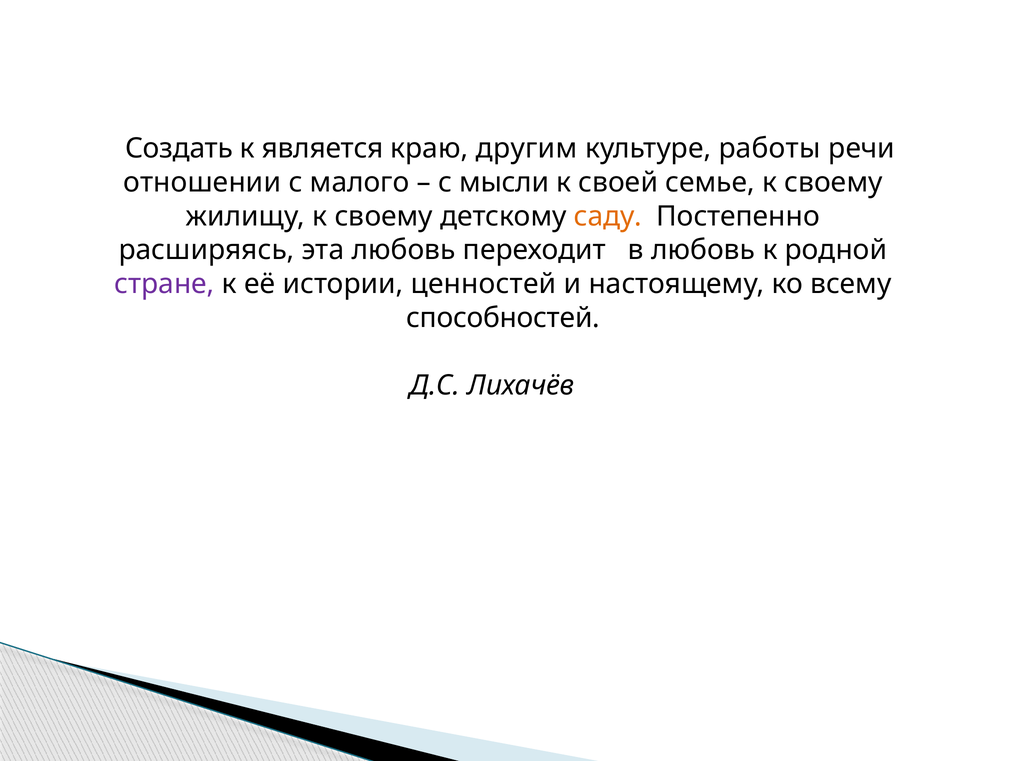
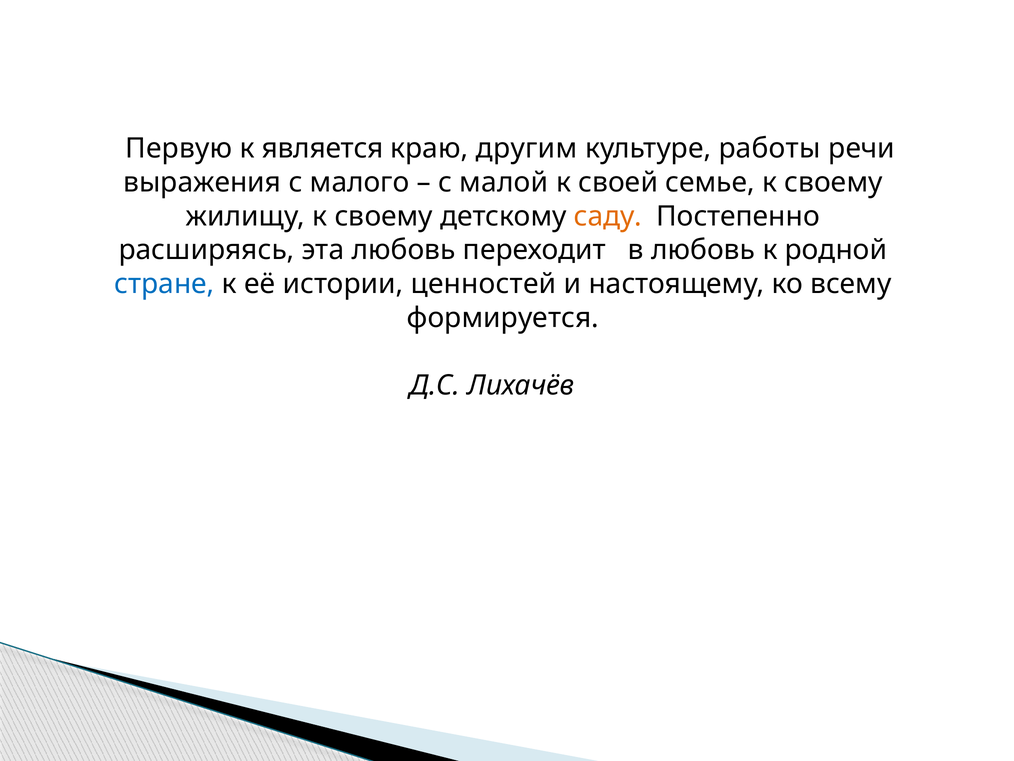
Создать: Создать -> Первую (179, 149)
отношении: отношении -> выражения (202, 182)
мысли: мысли -> малой (504, 182)
стране colour: purple -> blue (164, 284)
способностей: способностей -> формируется (503, 318)
